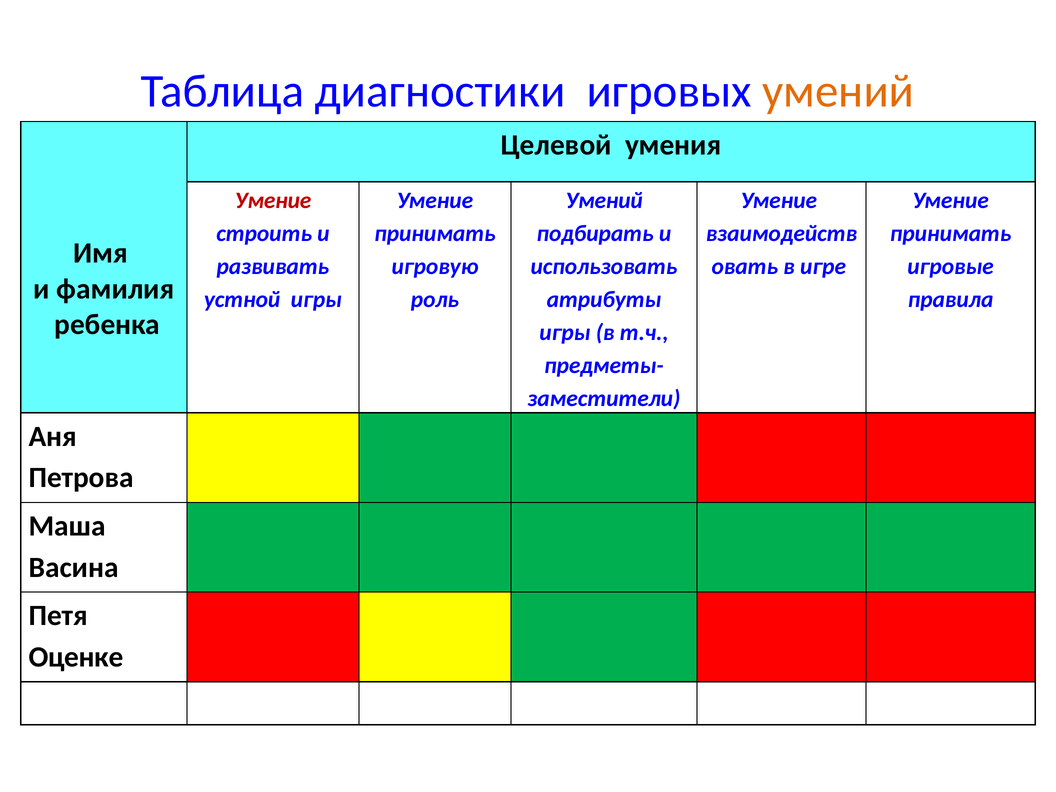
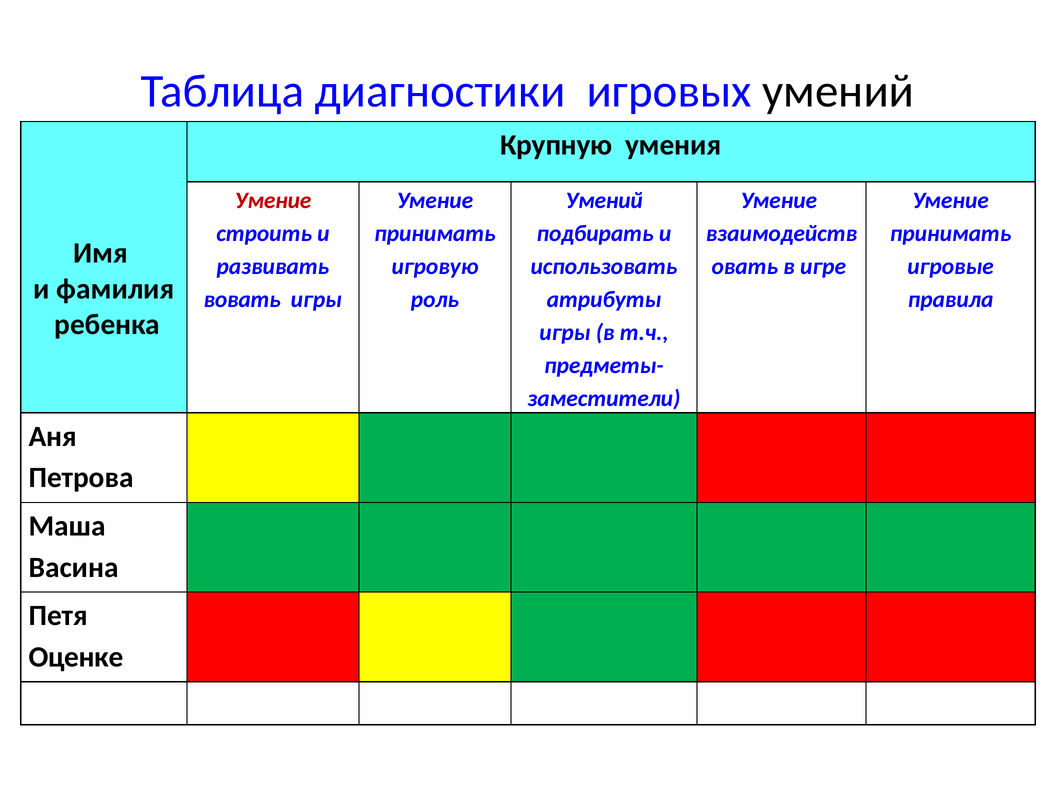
умений colour: orange -> black (838, 91)
Целевой: Целевой -> Крупную (556, 145)
устной: устной -> вовать (242, 300)
